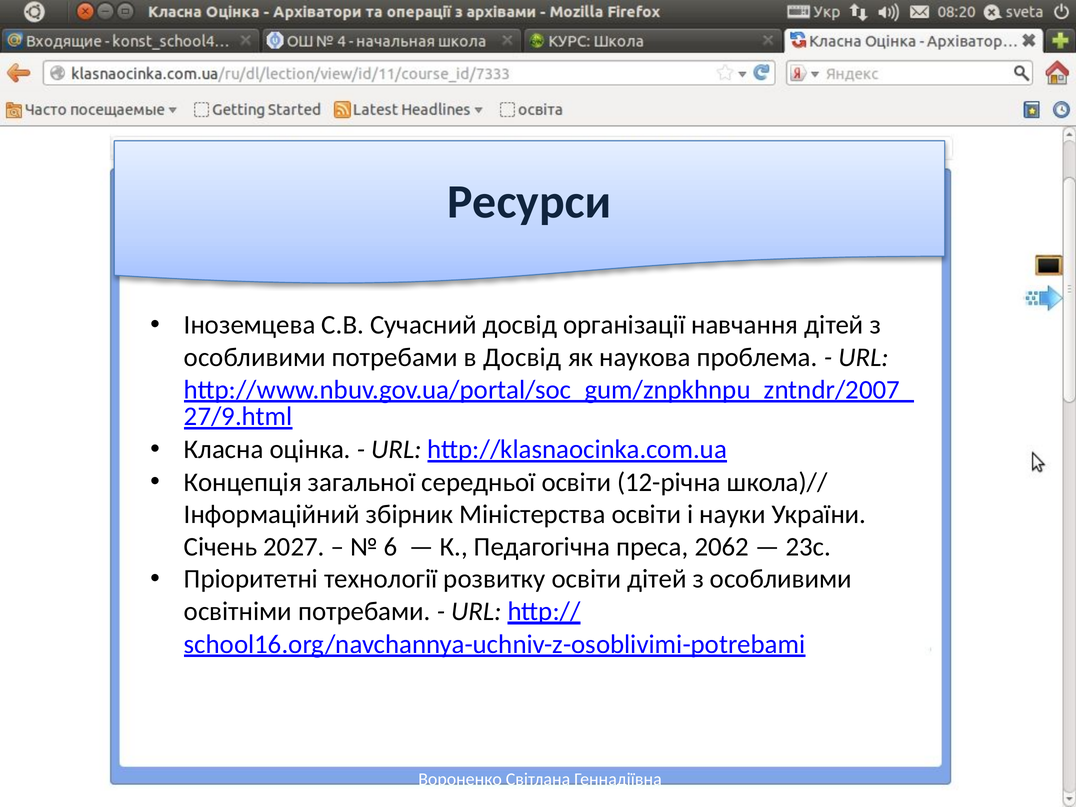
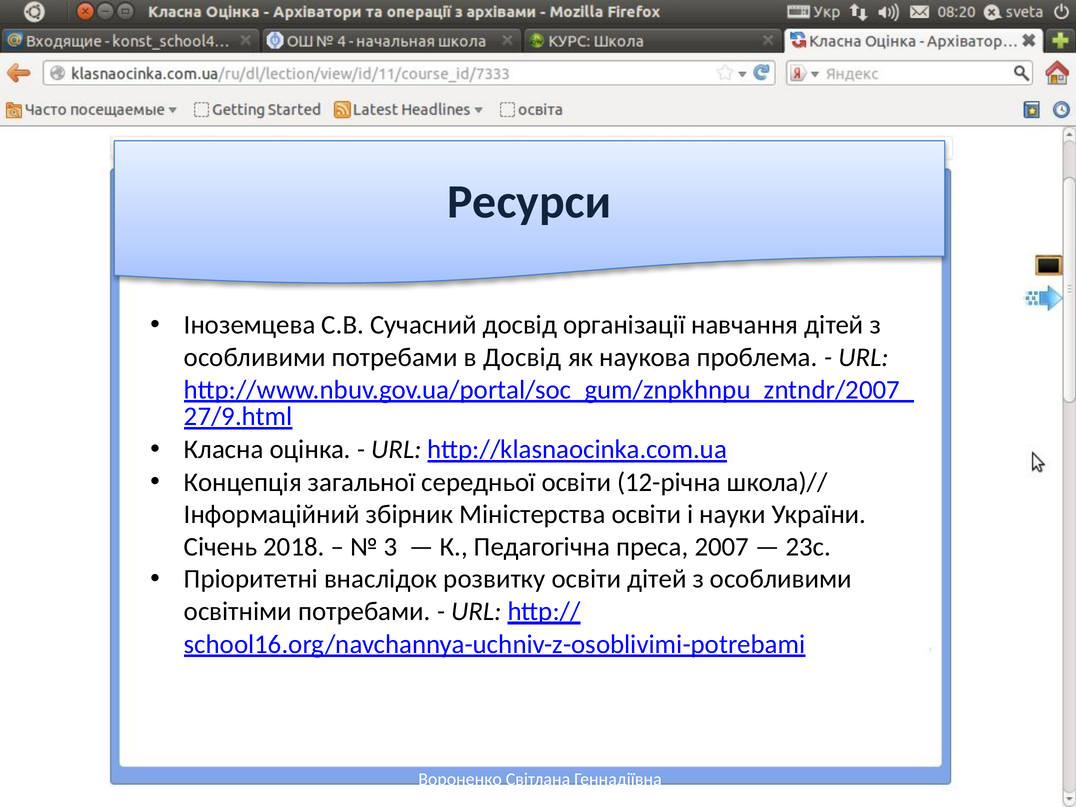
2027: 2027 -> 2018 (294, 547)
6: 6 -> 3 (391, 547)
2062: 2062 -> 2007 (722, 547)
технології: технології -> внаслідок (381, 579)
